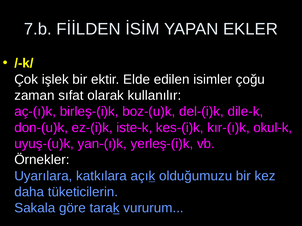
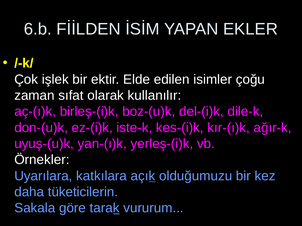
7.b: 7.b -> 6.b (38, 29)
okul-k: okul-k -> ağır-k (273, 128)
